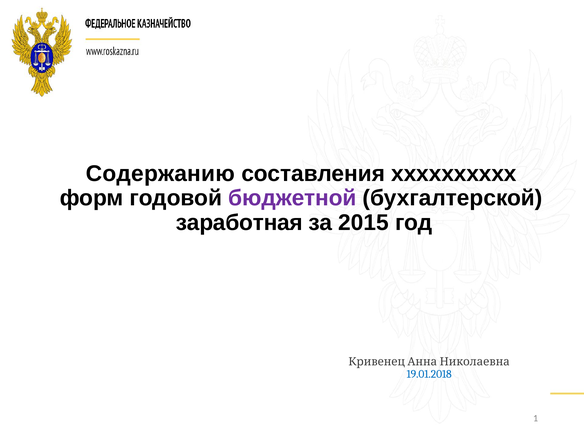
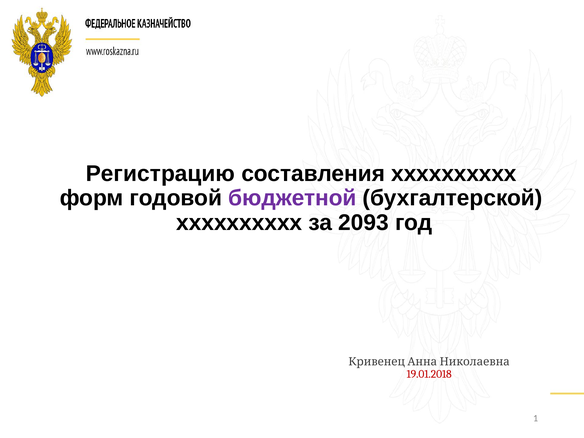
Содержанию: Содержанию -> Регистрацию (160, 174)
заработная: заработная -> хххххххххх (239, 223)
2015: 2015 -> 2093 (364, 223)
19.01.2018 colour: blue -> red (429, 374)
